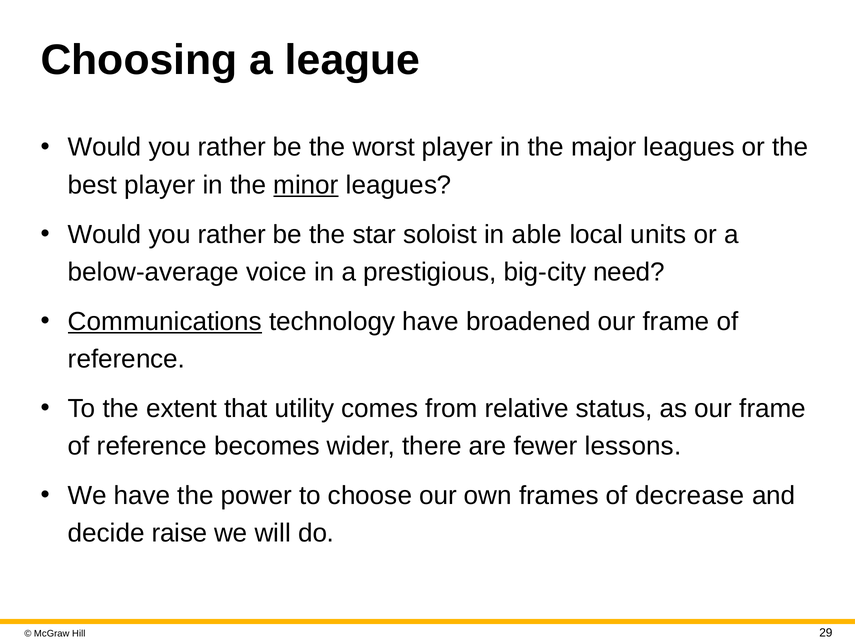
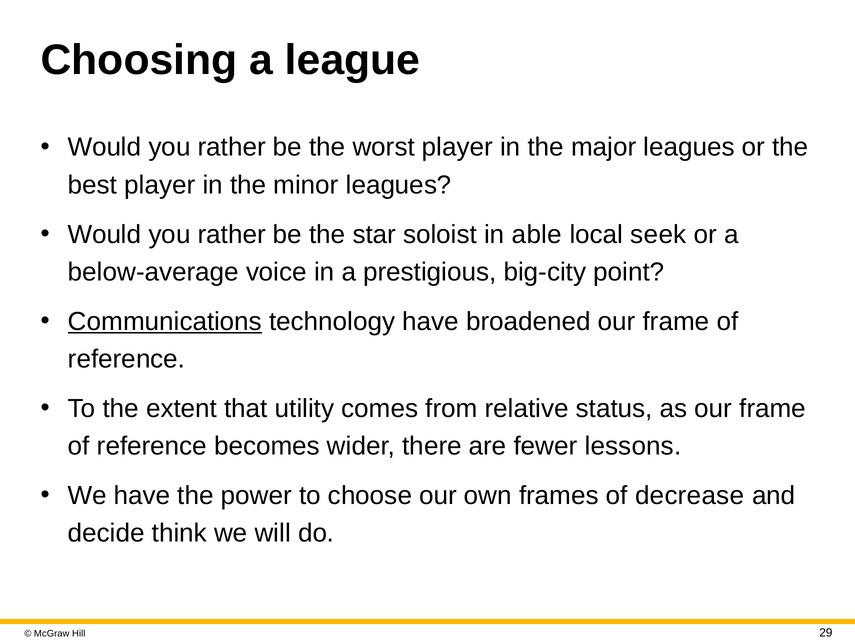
minor underline: present -> none (306, 185)
units: units -> seek (658, 234)
need: need -> point (629, 272)
raise: raise -> think (179, 533)
